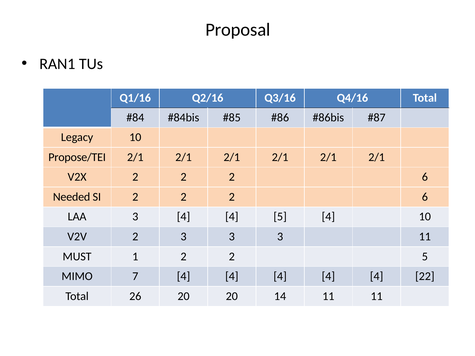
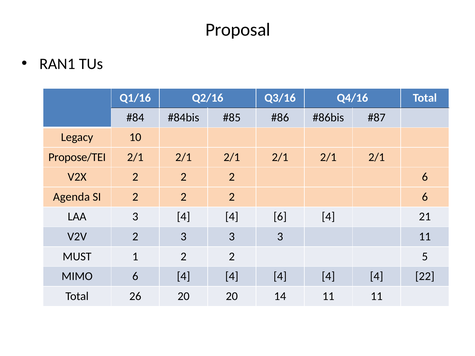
Needed: Needed -> Agenda (71, 197)
4 5: 5 -> 6 (280, 217)
4 10: 10 -> 21 (425, 217)
MIMO 7: 7 -> 6 (135, 276)
